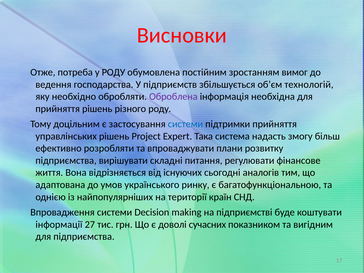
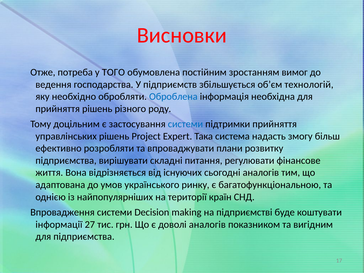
у РОДУ: РОДУ -> ТОГО (113, 72)
Оброблена colour: purple -> blue (173, 97)
доволі сучасних: сучасних -> аналогів (207, 224)
